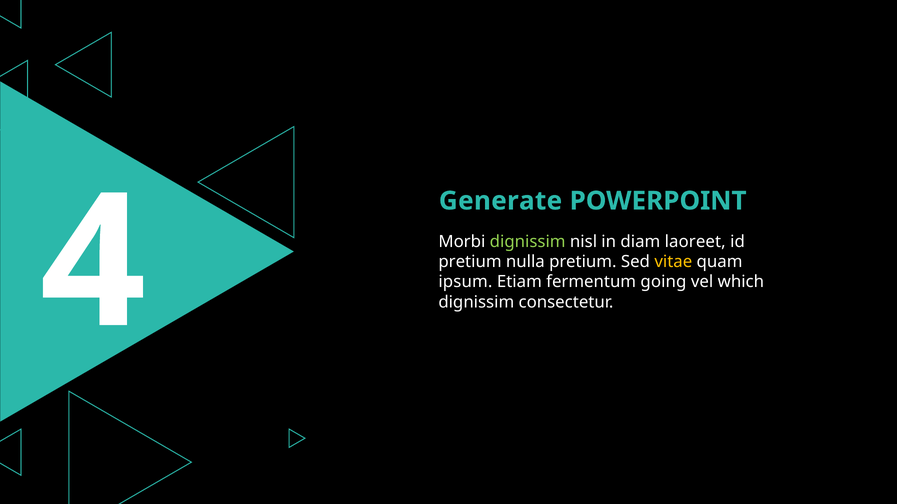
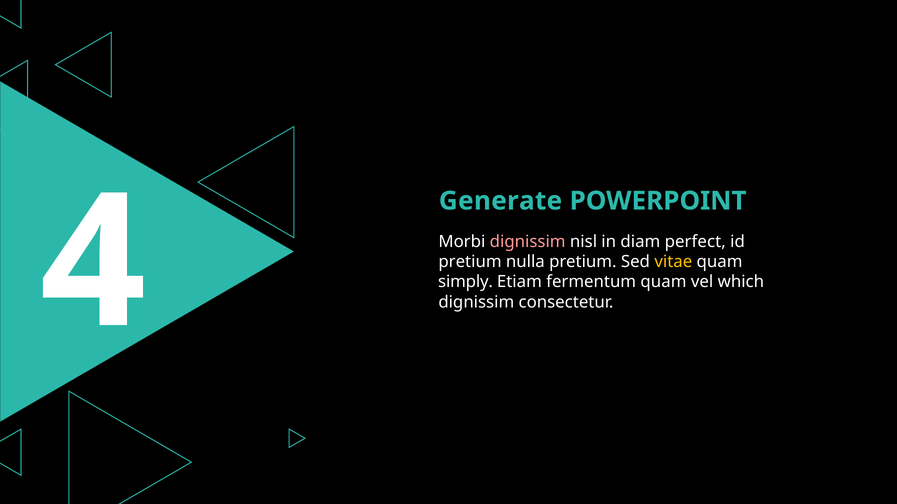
dignissim colour: light green -> pink (528, 242)
laoreet: laoreet -> perfect (695, 242)
ipsum: ipsum -> simply (466, 282)
fermentum going: going -> quam (663, 282)
